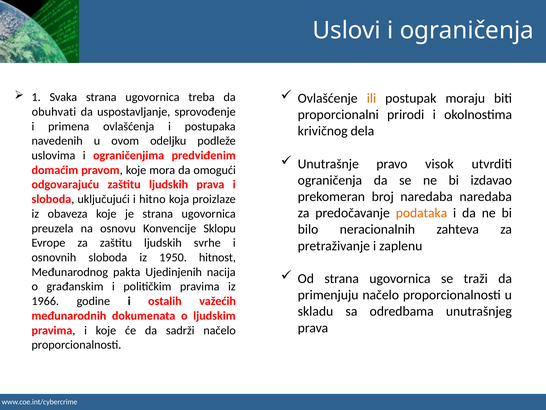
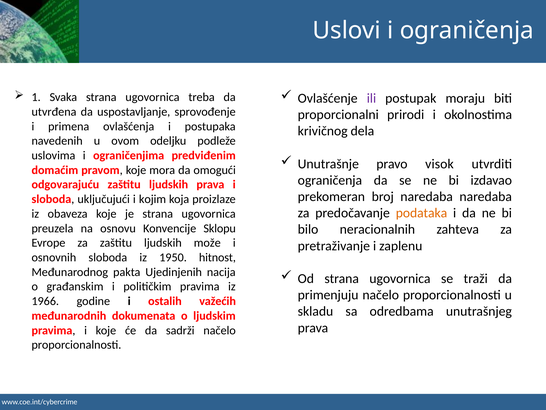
ili colour: orange -> purple (371, 98)
obuhvati: obuhvati -> utvrđena (54, 112)
hitno: hitno -> kojim (152, 199)
svrhe: svrhe -> može (207, 243)
